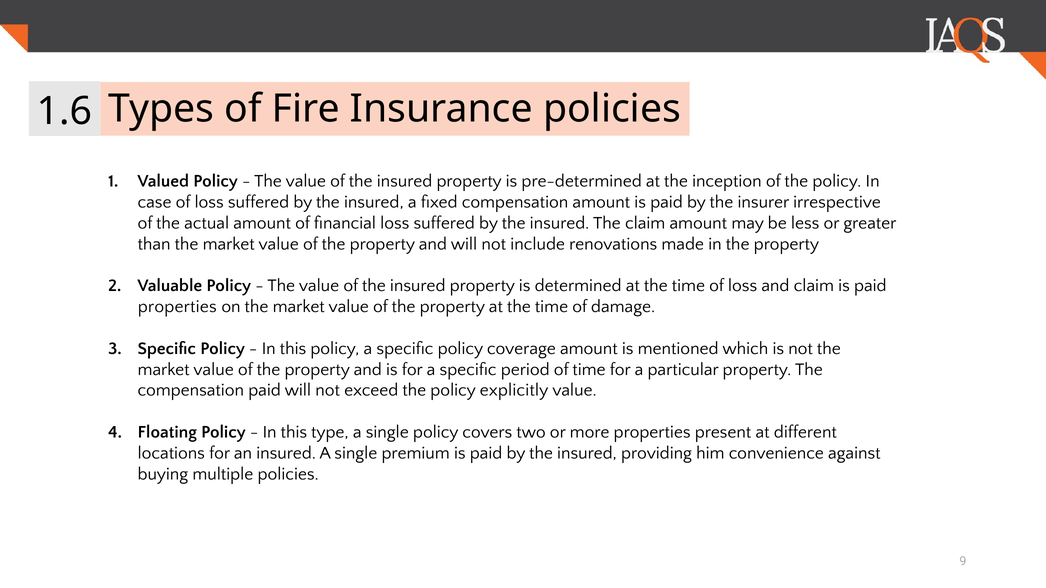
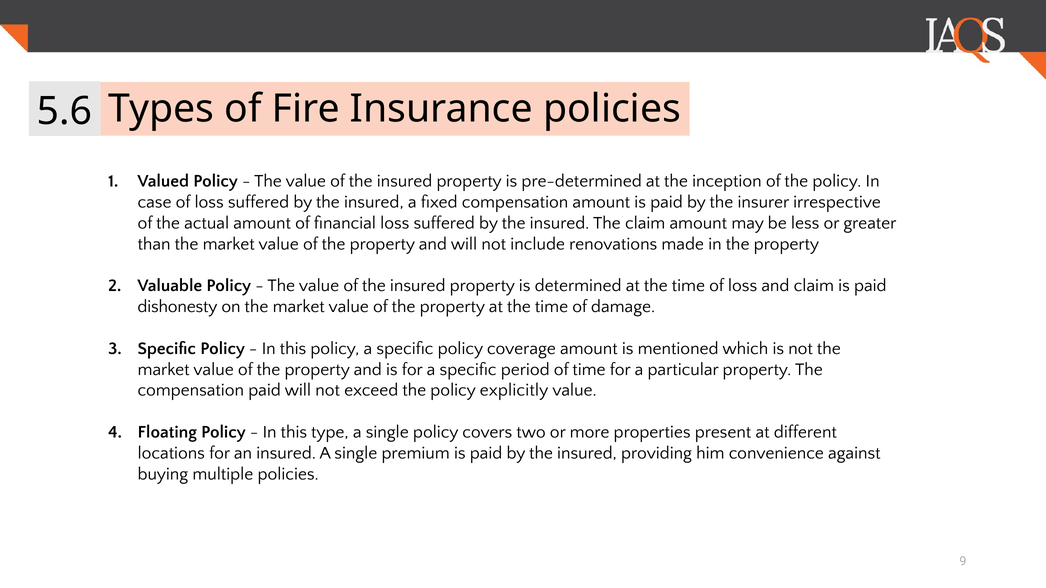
1.6: 1.6 -> 5.6 (64, 111)
properties: properties -> dishonesty (177, 307)
